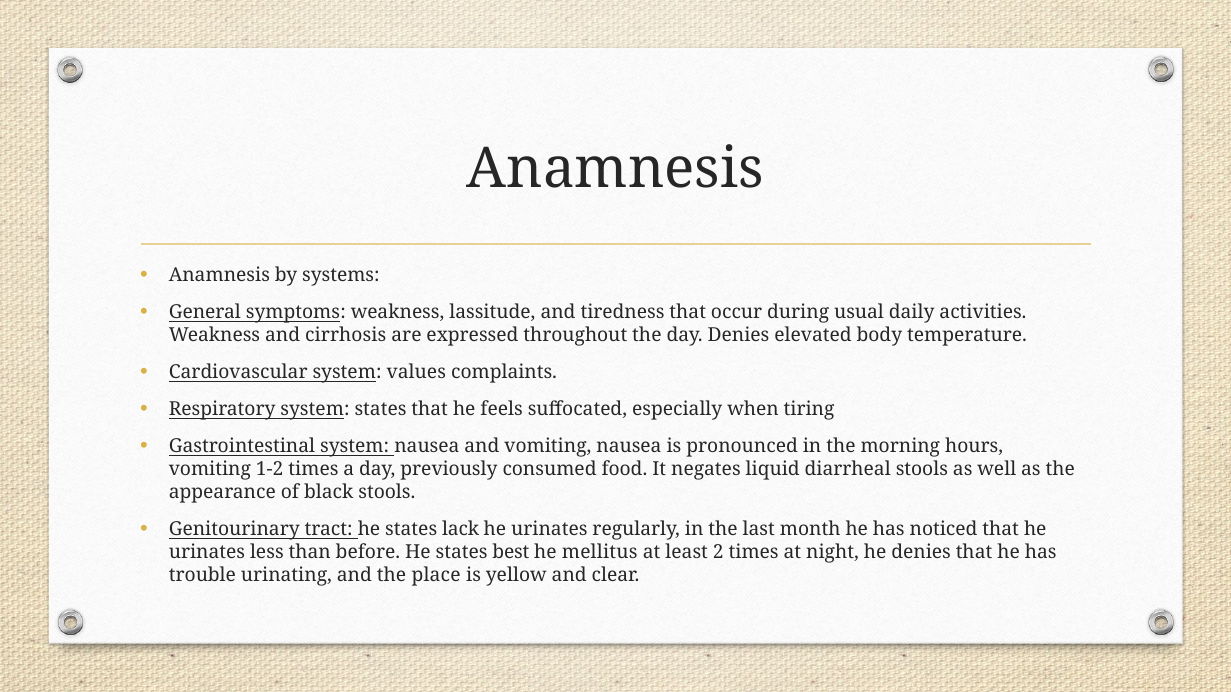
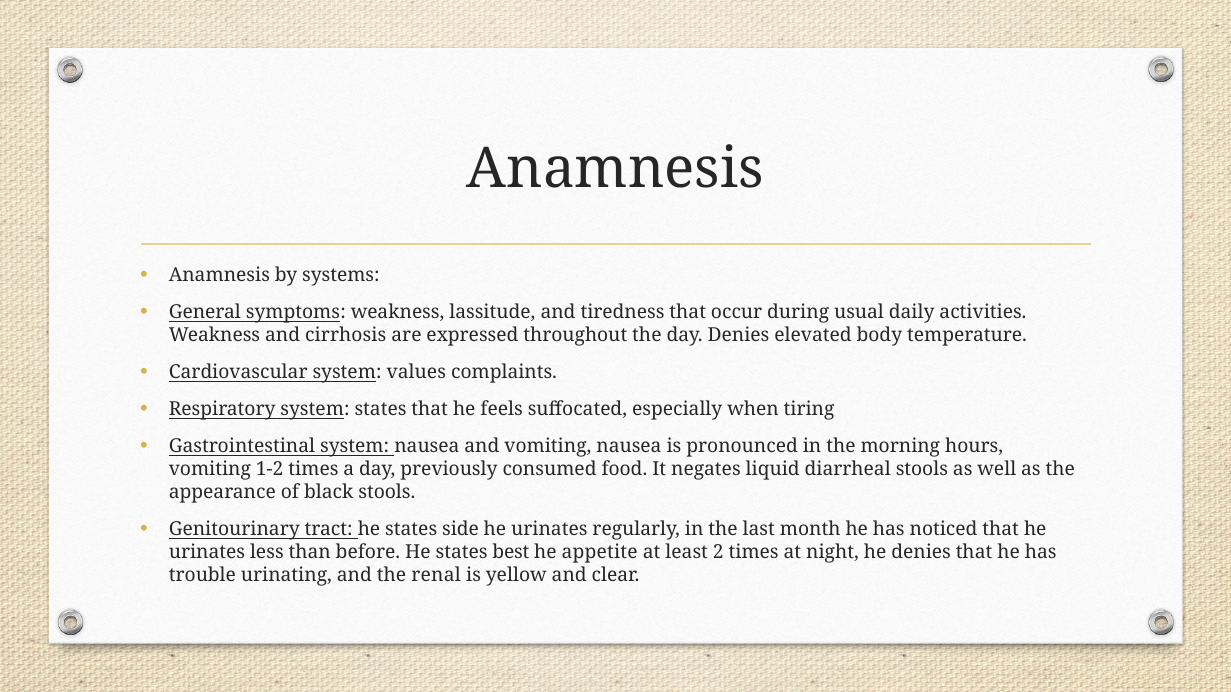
lack: lack -> side (461, 530)
mellitus: mellitus -> appetite (600, 553)
place: place -> renal (436, 576)
